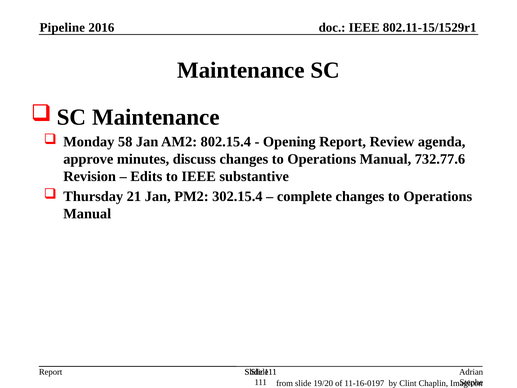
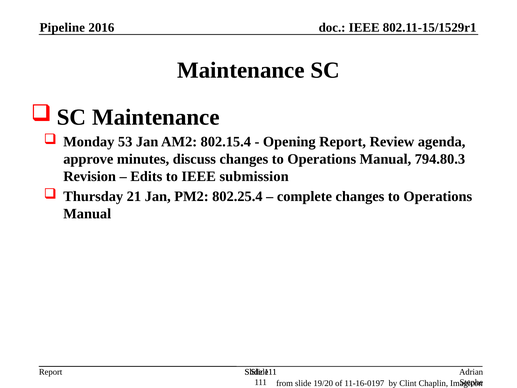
58: 58 -> 53 (125, 142)
732.77.6: 732.77.6 -> 794.80.3 (440, 159)
substantive: substantive -> submission (254, 176)
302.15.4: 302.15.4 -> 802.25.4 (237, 196)
